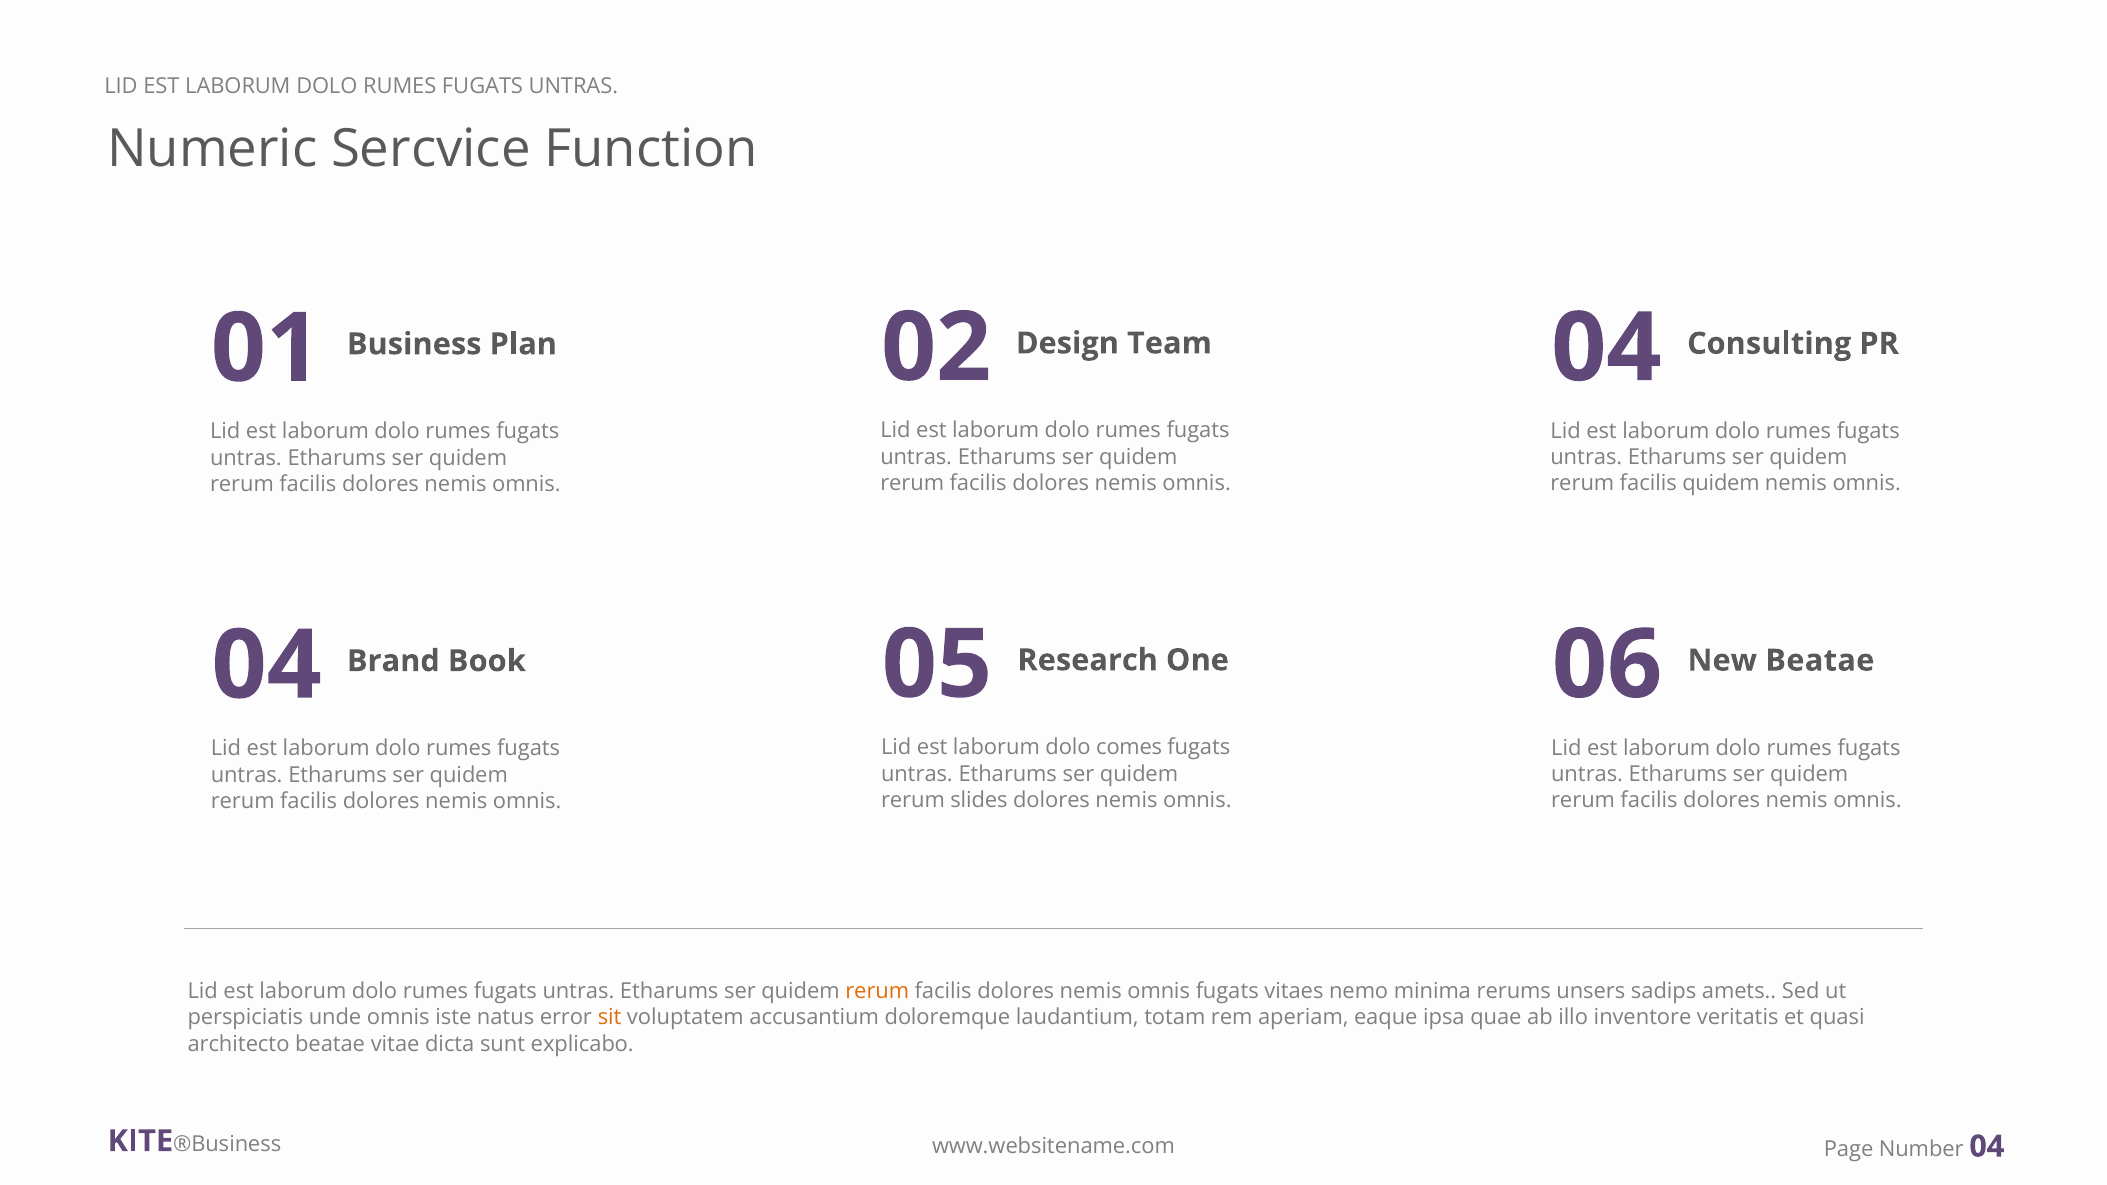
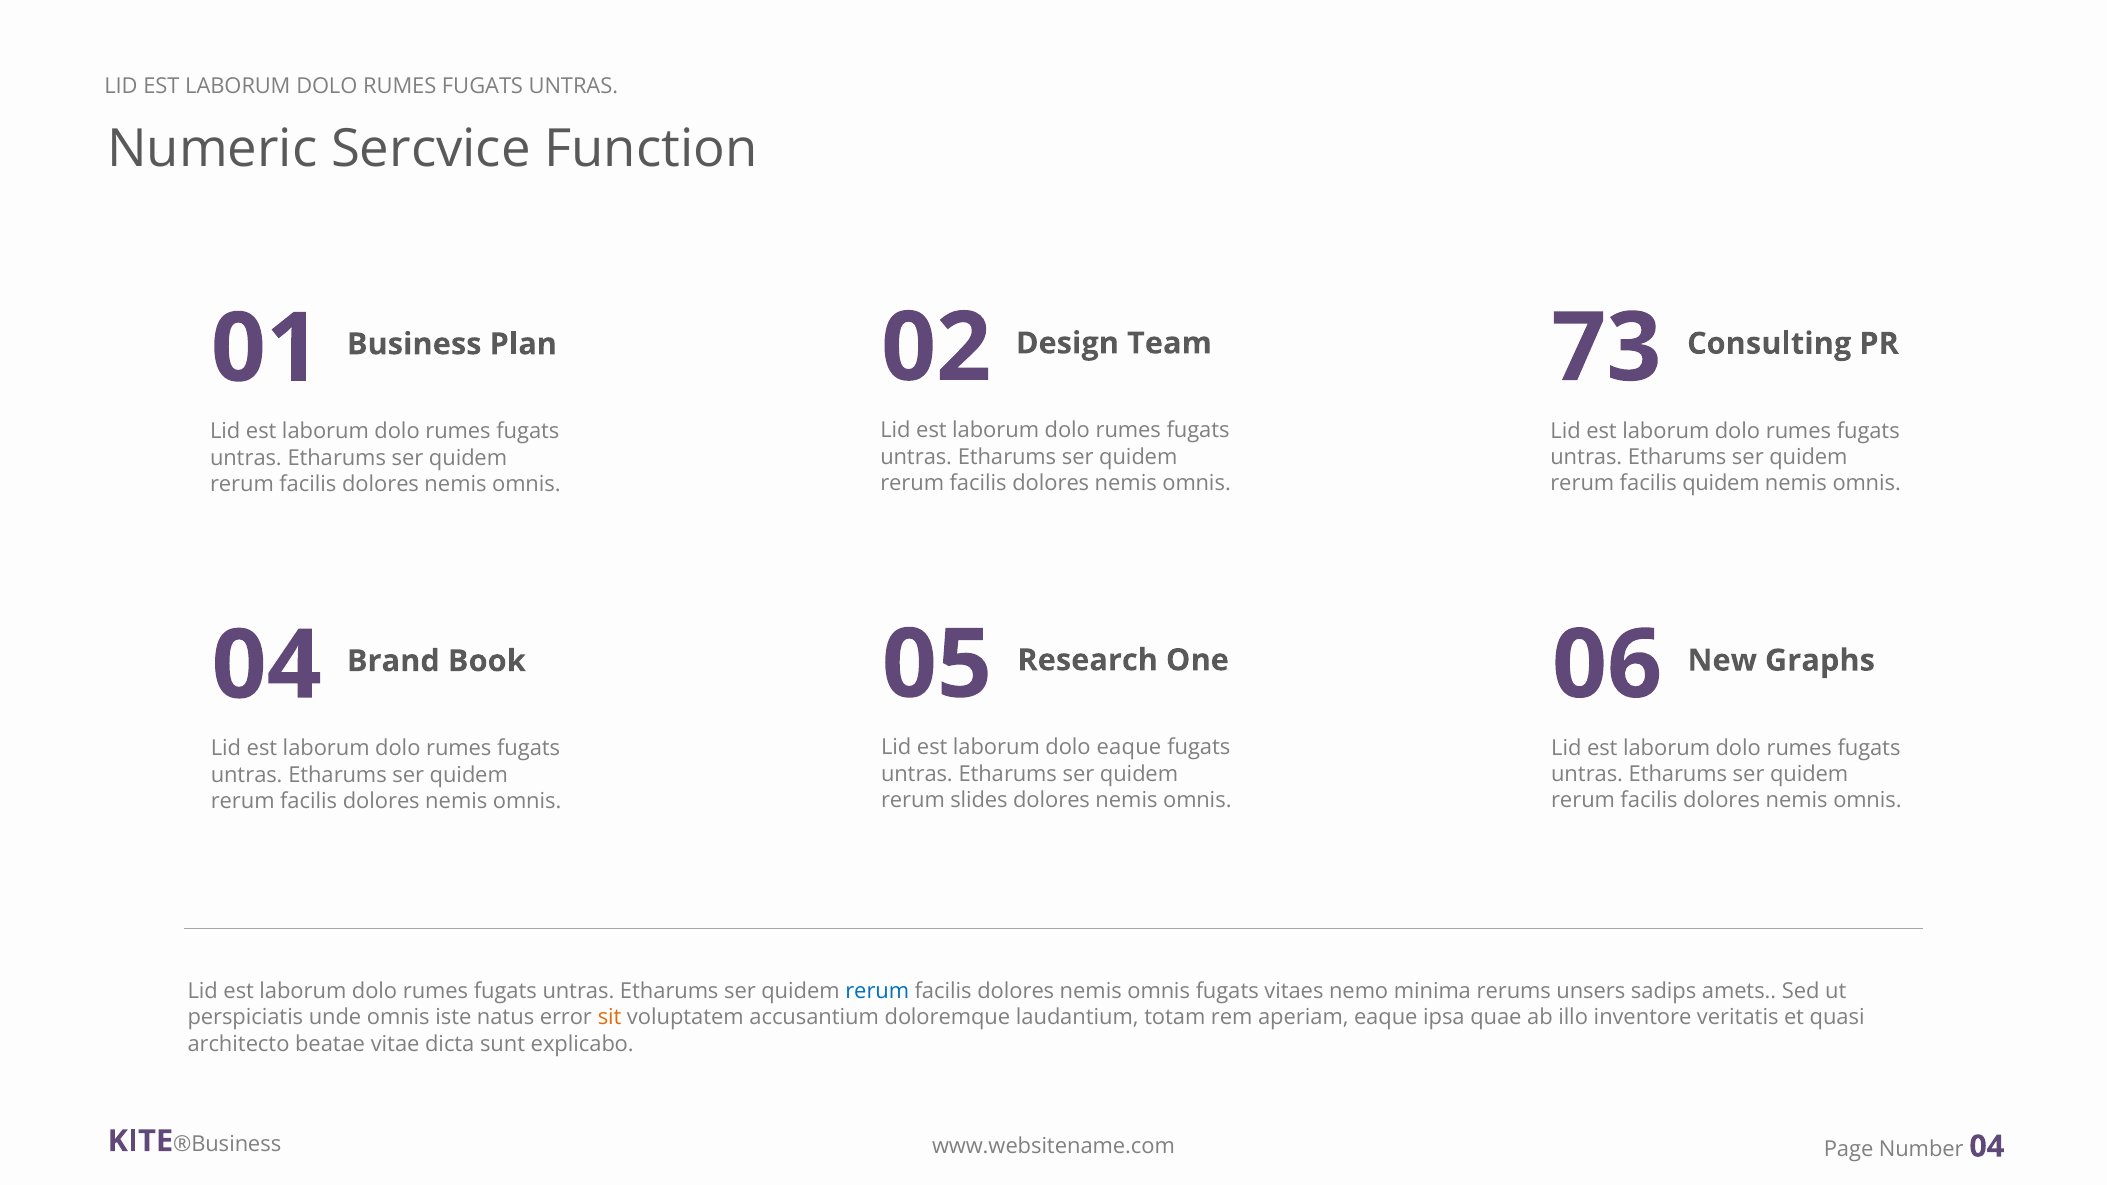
Team 04: 04 -> 73 (1606, 348)
New Beatae: Beatae -> Graphs (1820, 661)
dolo comes: comes -> eaque (1129, 748)
rerum colour: orange -> blue (877, 991)
